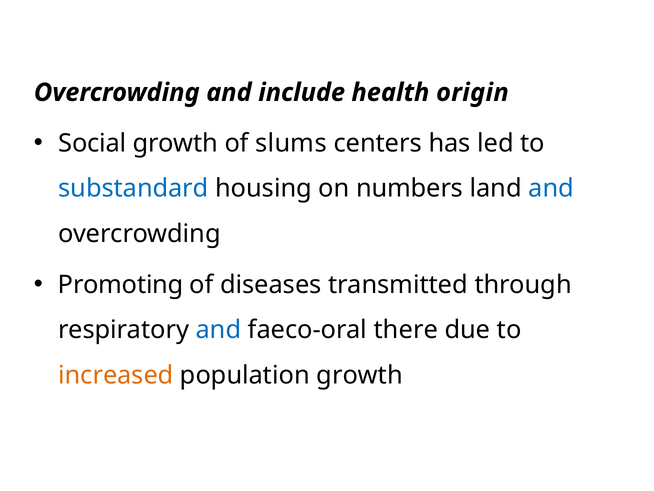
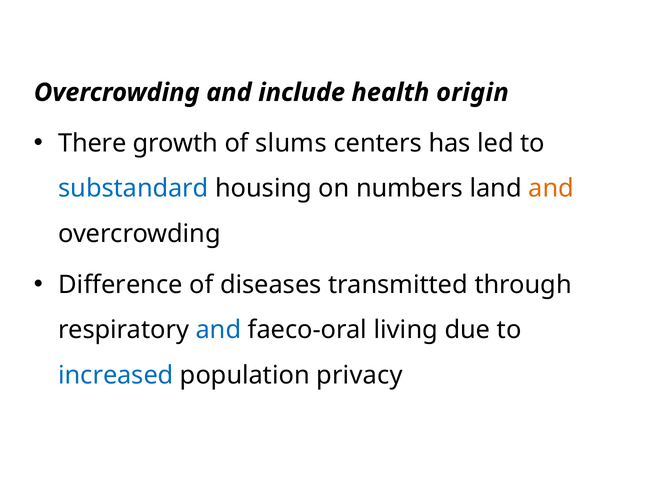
Social: Social -> There (92, 143)
and colour: blue -> orange (551, 188)
Promoting: Promoting -> Difference (121, 284)
there: there -> living (406, 330)
increased colour: orange -> blue (116, 375)
population growth: growth -> privacy (360, 375)
